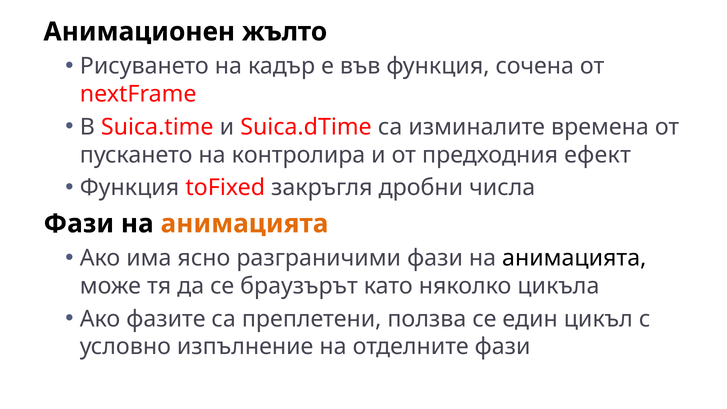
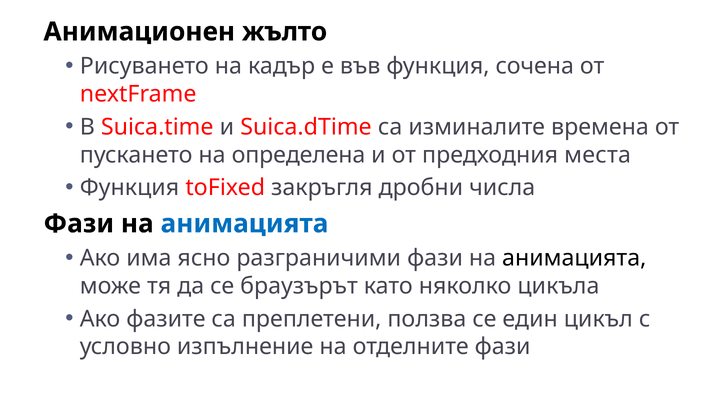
контролира: контролира -> определена (299, 155)
ефект: ефект -> места (598, 155)
анимацията colour: orange -> blue (244, 224)
